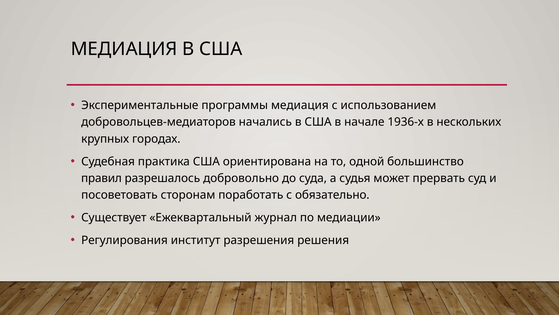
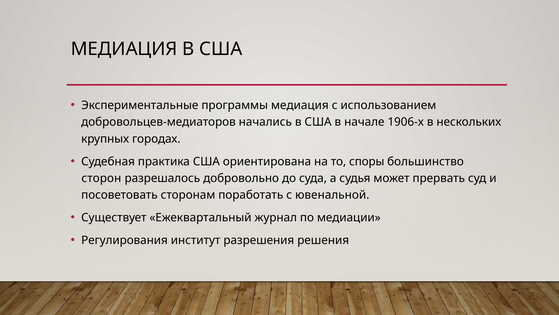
1936-х: 1936-х -> 1906-х (406, 122)
одной: одной -> споры (367, 161)
правил: правил -> сторон (101, 178)
обязательно: обязательно -> ювенальной (332, 195)
